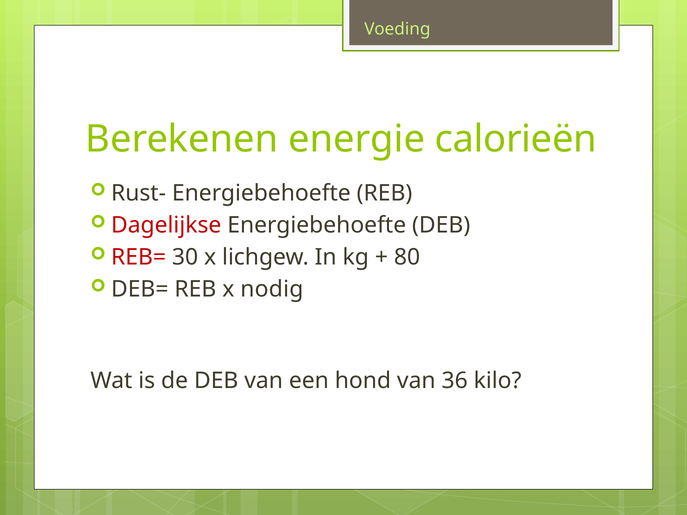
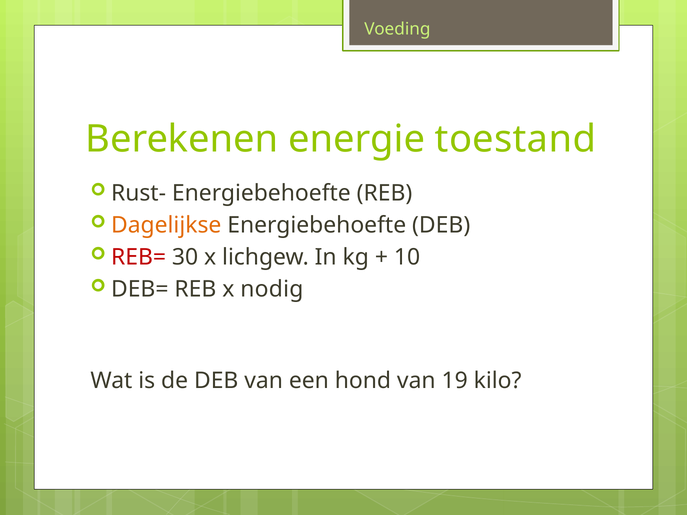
calorieën: calorieën -> toestand (516, 139)
Dagelijkse colour: red -> orange (166, 225)
80: 80 -> 10 (407, 257)
36: 36 -> 19 (455, 381)
